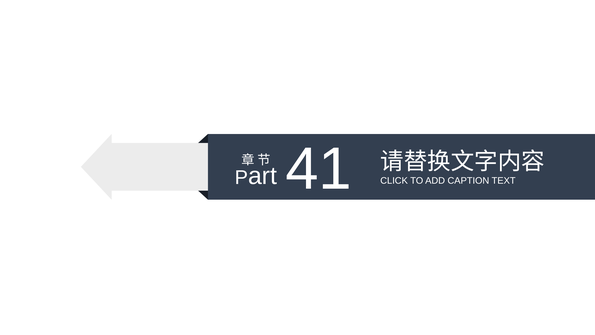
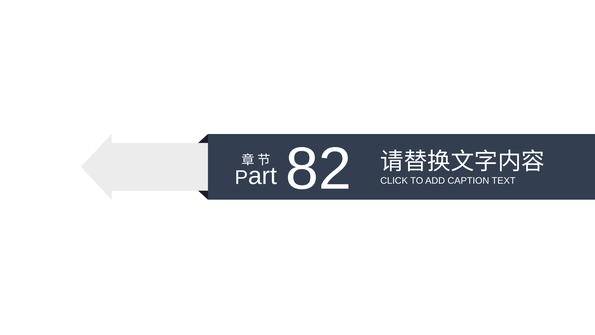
41: 41 -> 82 (318, 169)
